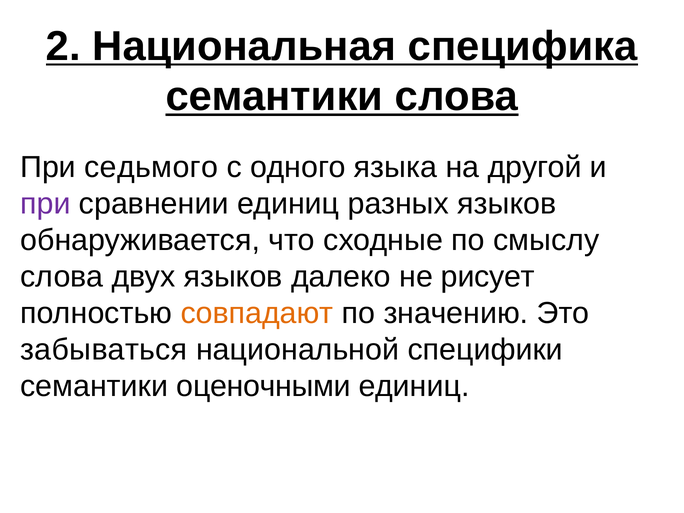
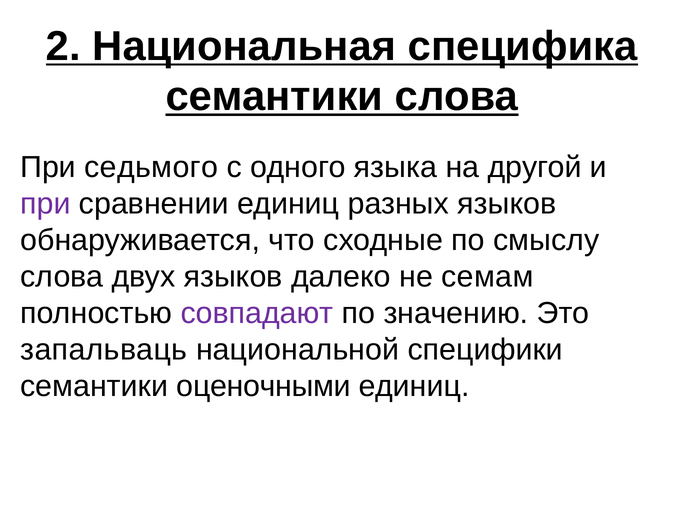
рисует: рисует -> семам (487, 277)
совпадают colour: orange -> purple (257, 313)
забываться: забываться -> запальваць (104, 350)
